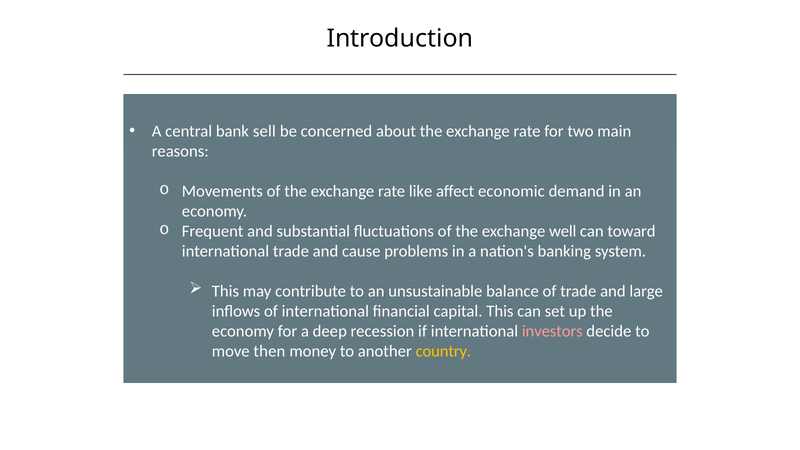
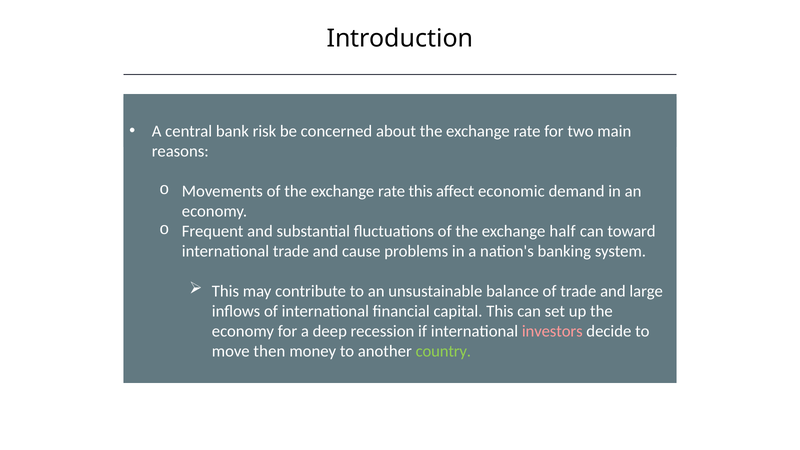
sell: sell -> risk (264, 131)
rate like: like -> this (421, 191)
well: well -> half (563, 231)
country colour: yellow -> light green (443, 351)
